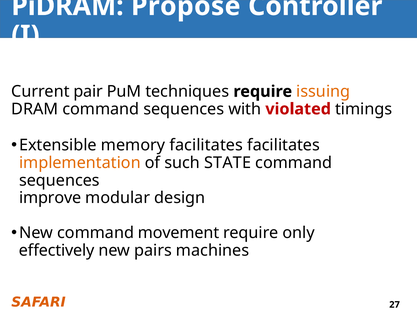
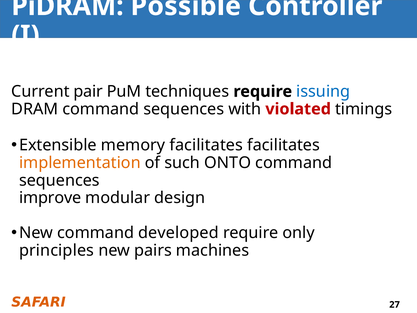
Propose: Propose -> Possible (186, 6)
issuing colour: orange -> blue (323, 91)
STATE: STATE -> ONTO (228, 163)
movement: movement -> developed (178, 233)
effectively: effectively -> principles (57, 250)
